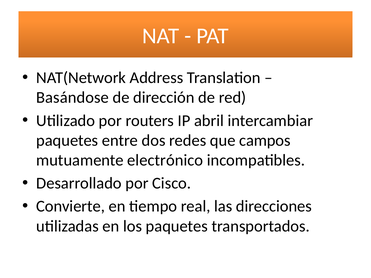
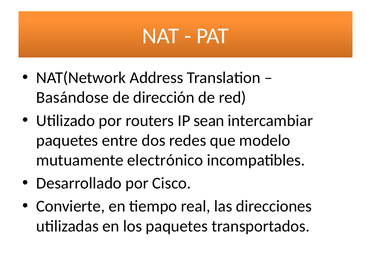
abril: abril -> sean (209, 121)
campos: campos -> modelo (265, 141)
